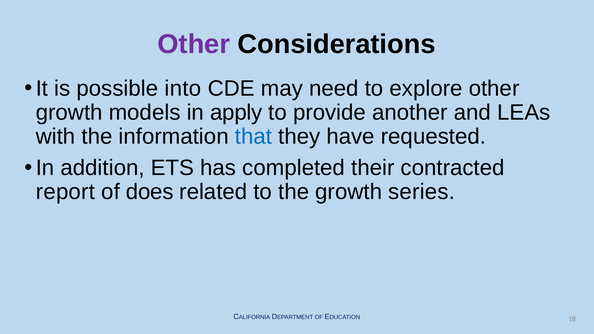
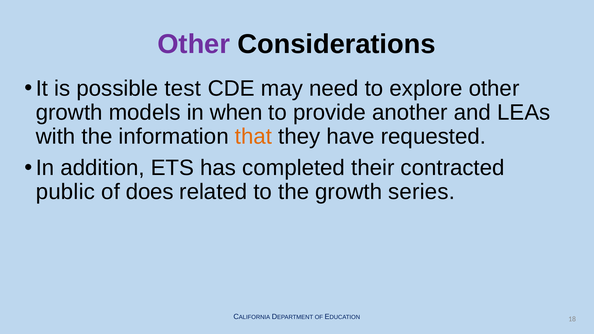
into: into -> test (183, 88)
apply: apply -> when (236, 112)
that colour: blue -> orange (253, 136)
report: report -> public (65, 192)
